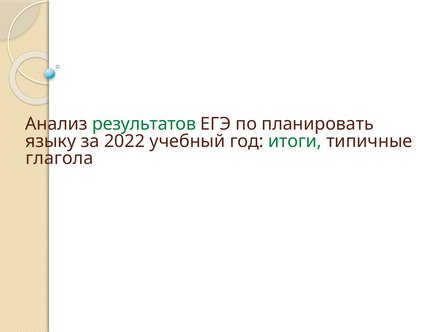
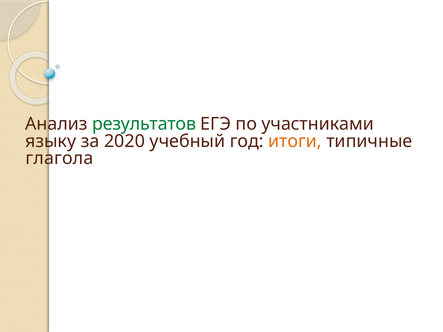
планировать: планировать -> участниками (318, 124)
2022: 2022 -> 2020 (125, 141)
итоги colour: green -> orange (295, 141)
